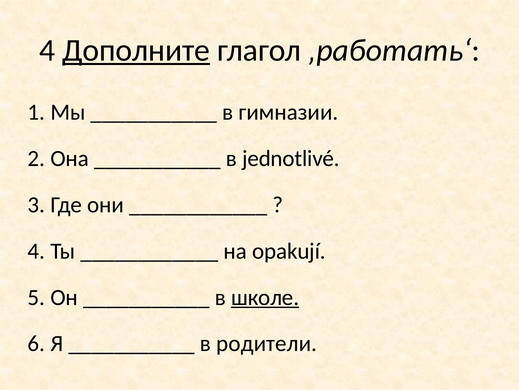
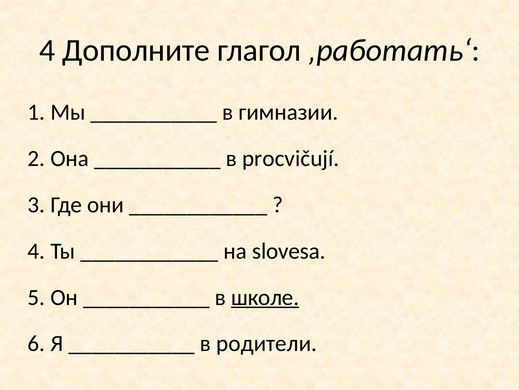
Дополните underline: present -> none (136, 50)
jednotlivé: jednotlivé -> procvičují (291, 158)
opakují: opakují -> slovesa (289, 251)
